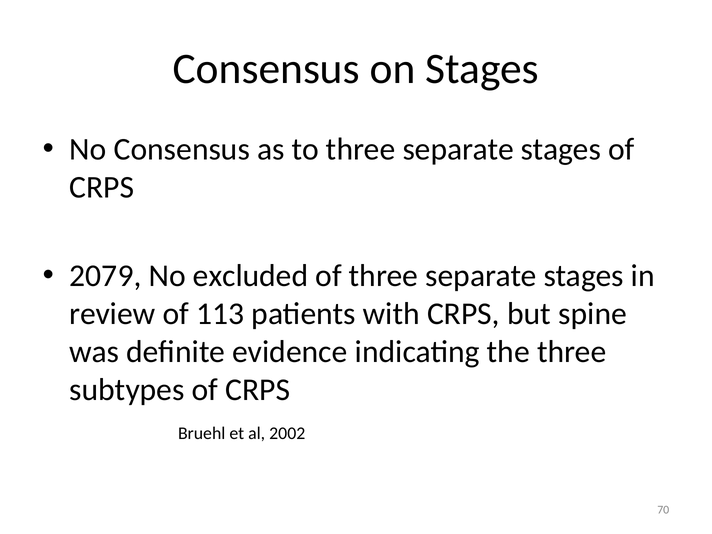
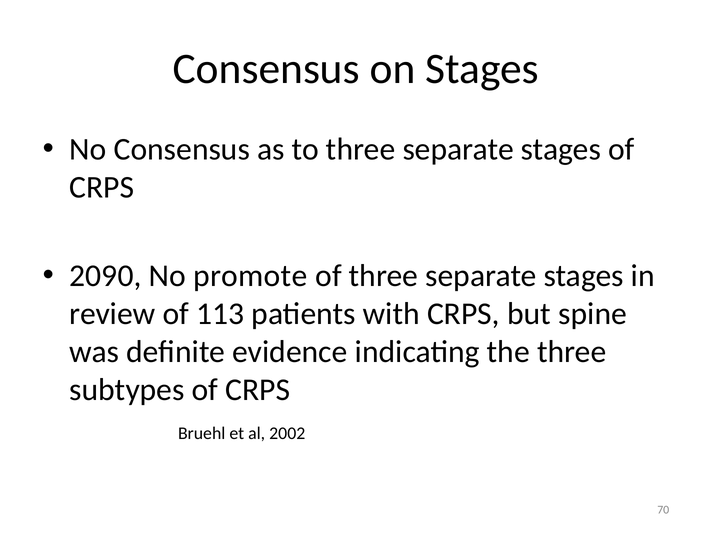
2079: 2079 -> 2090 (105, 276)
excluded: excluded -> promote (250, 276)
